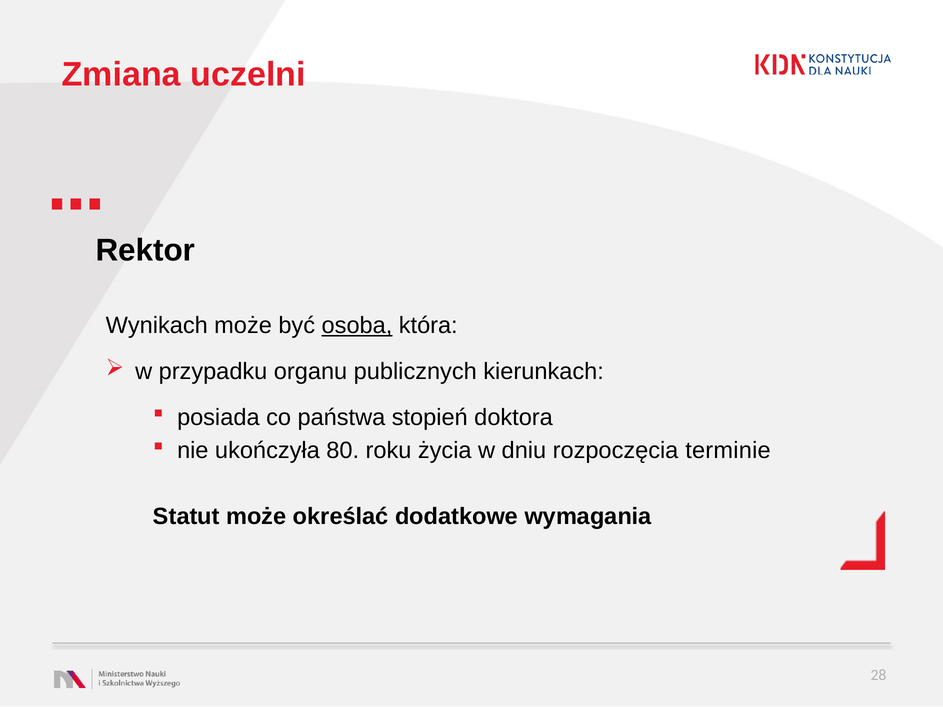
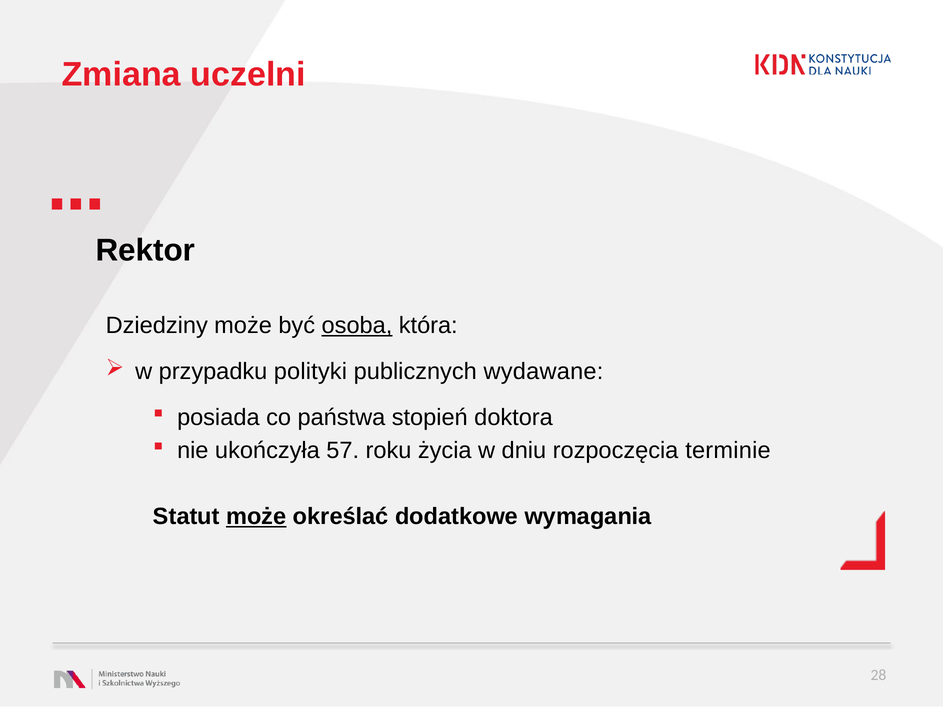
Wynikach: Wynikach -> Dziedziny (157, 326)
organu: organu -> polityki (310, 372)
kierunkach: kierunkach -> wydawane (543, 372)
80: 80 -> 57 (343, 451)
może underline: none -> present (256, 517)
